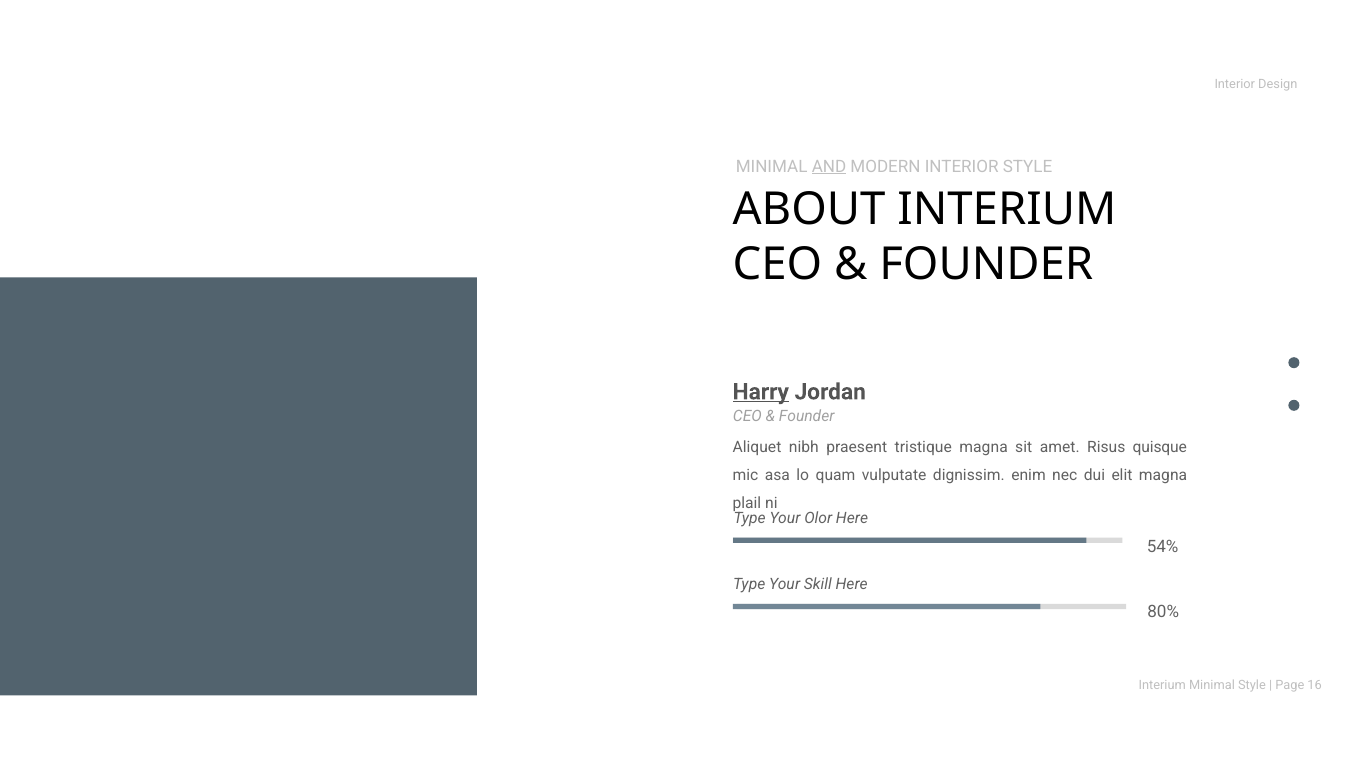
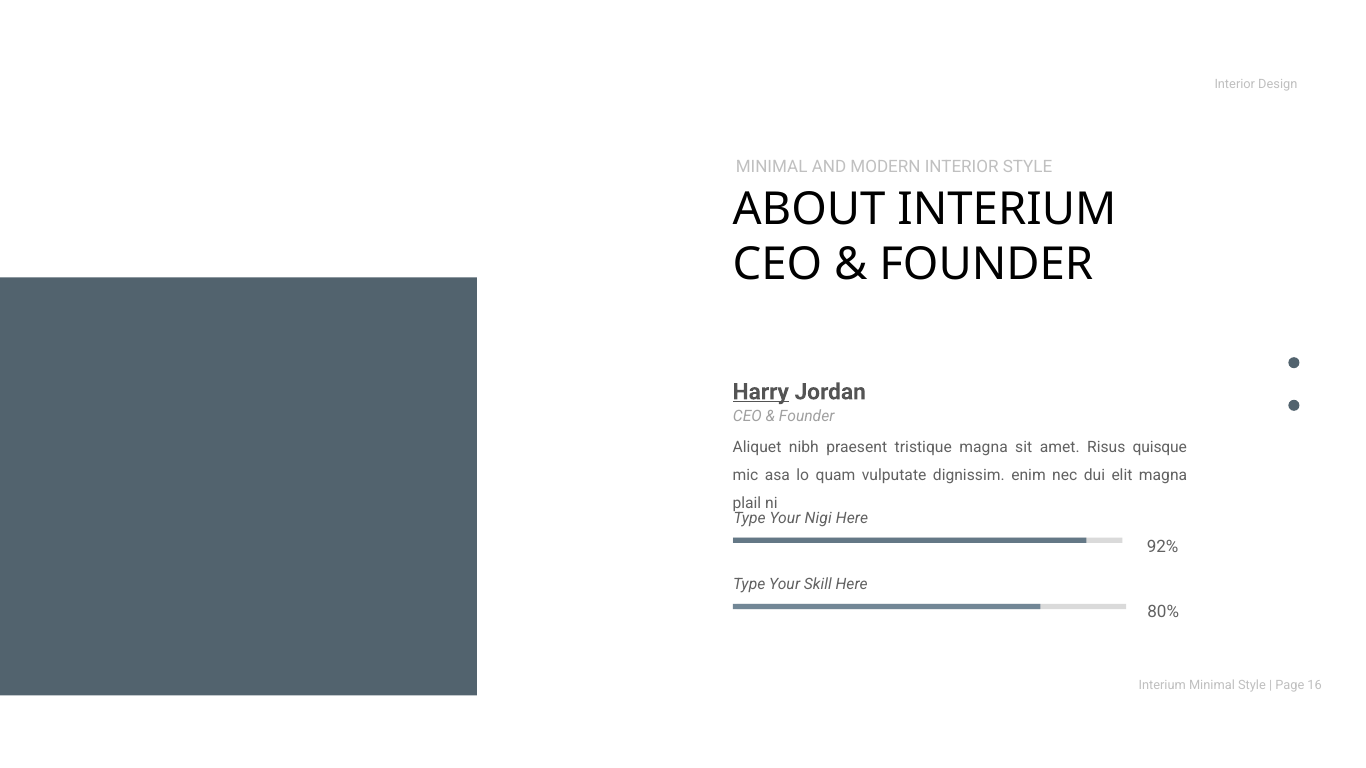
AND underline: present -> none (829, 167)
Olor: Olor -> Nigi (818, 519)
54%: 54% -> 92% (1163, 547)
